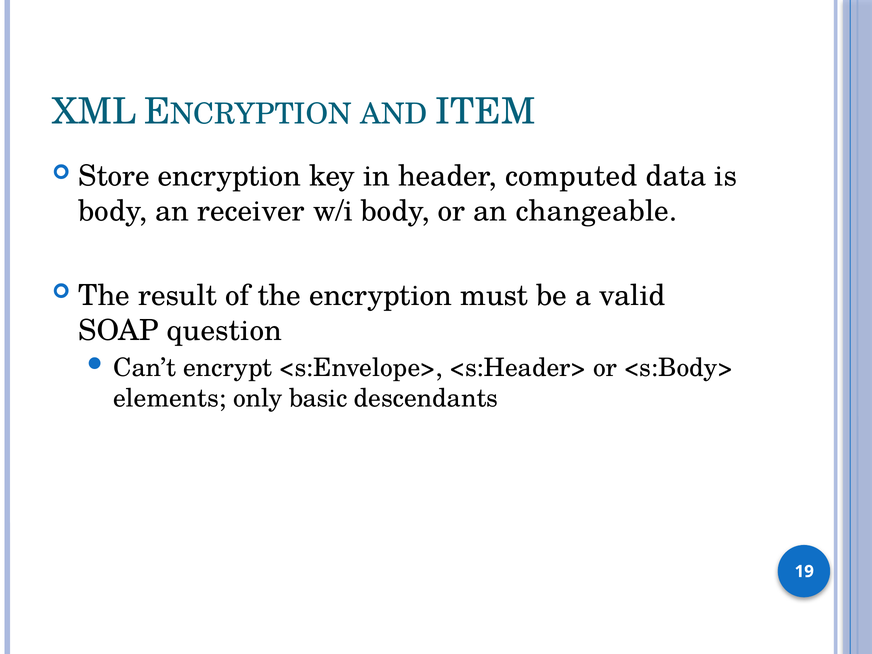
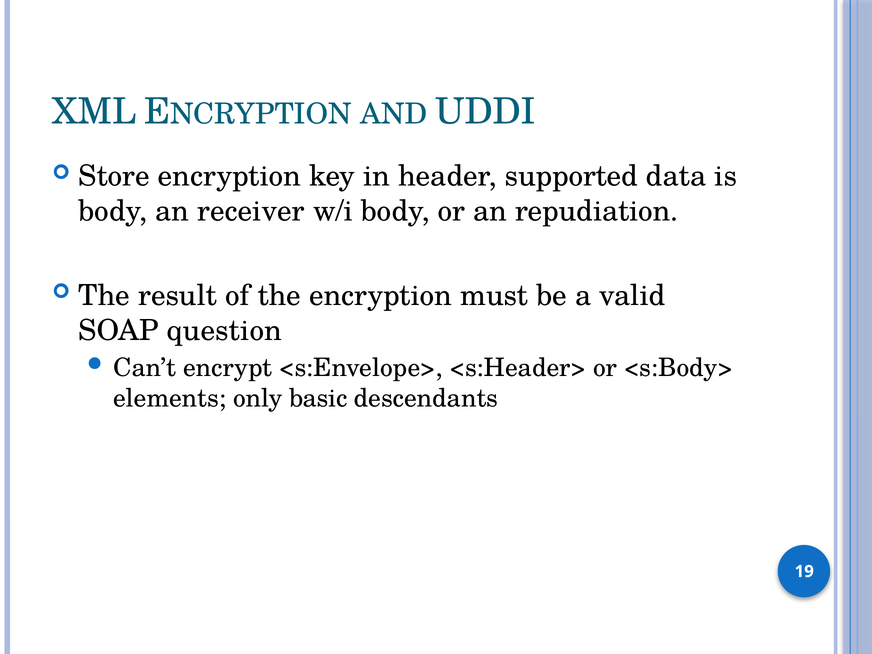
ITEM: ITEM -> UDDI (486, 112)
computed: computed -> supported (571, 176)
changeable: changeable -> repudiation (597, 211)
